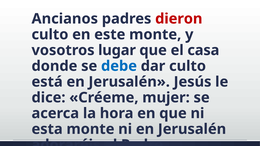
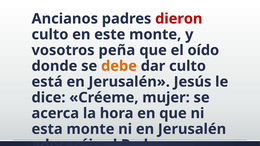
lugar: lugar -> peña (117, 50)
casa: casa -> oído (203, 50)
debe colour: blue -> orange (119, 66)
